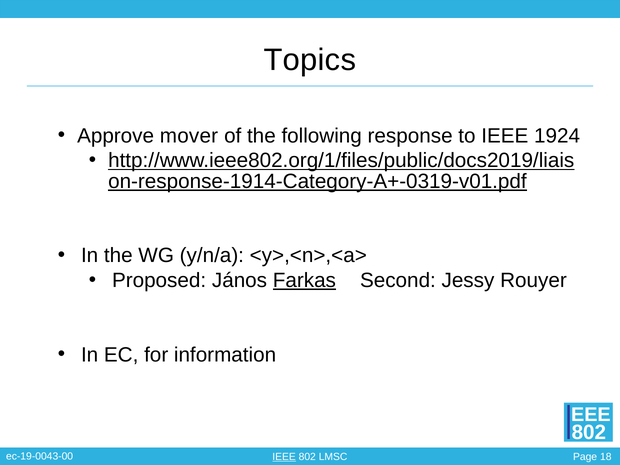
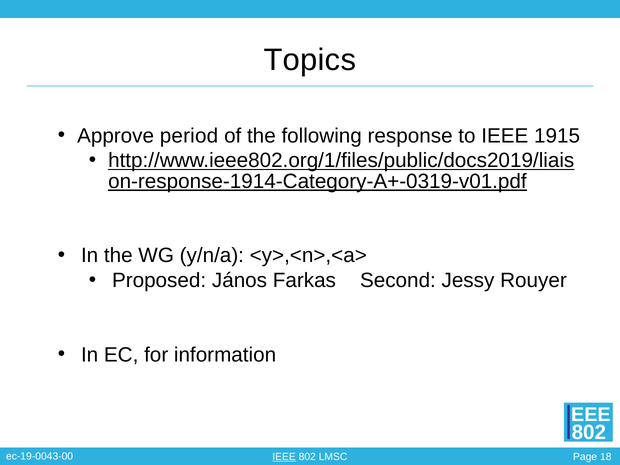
mover: mover -> period (189, 136)
1924: 1924 -> 1915 (557, 136)
Farkas underline: present -> none (304, 280)
